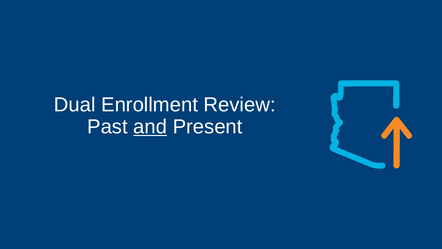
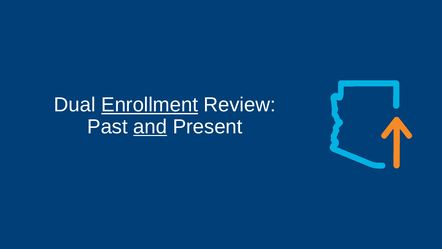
Enrollment underline: none -> present (150, 105)
